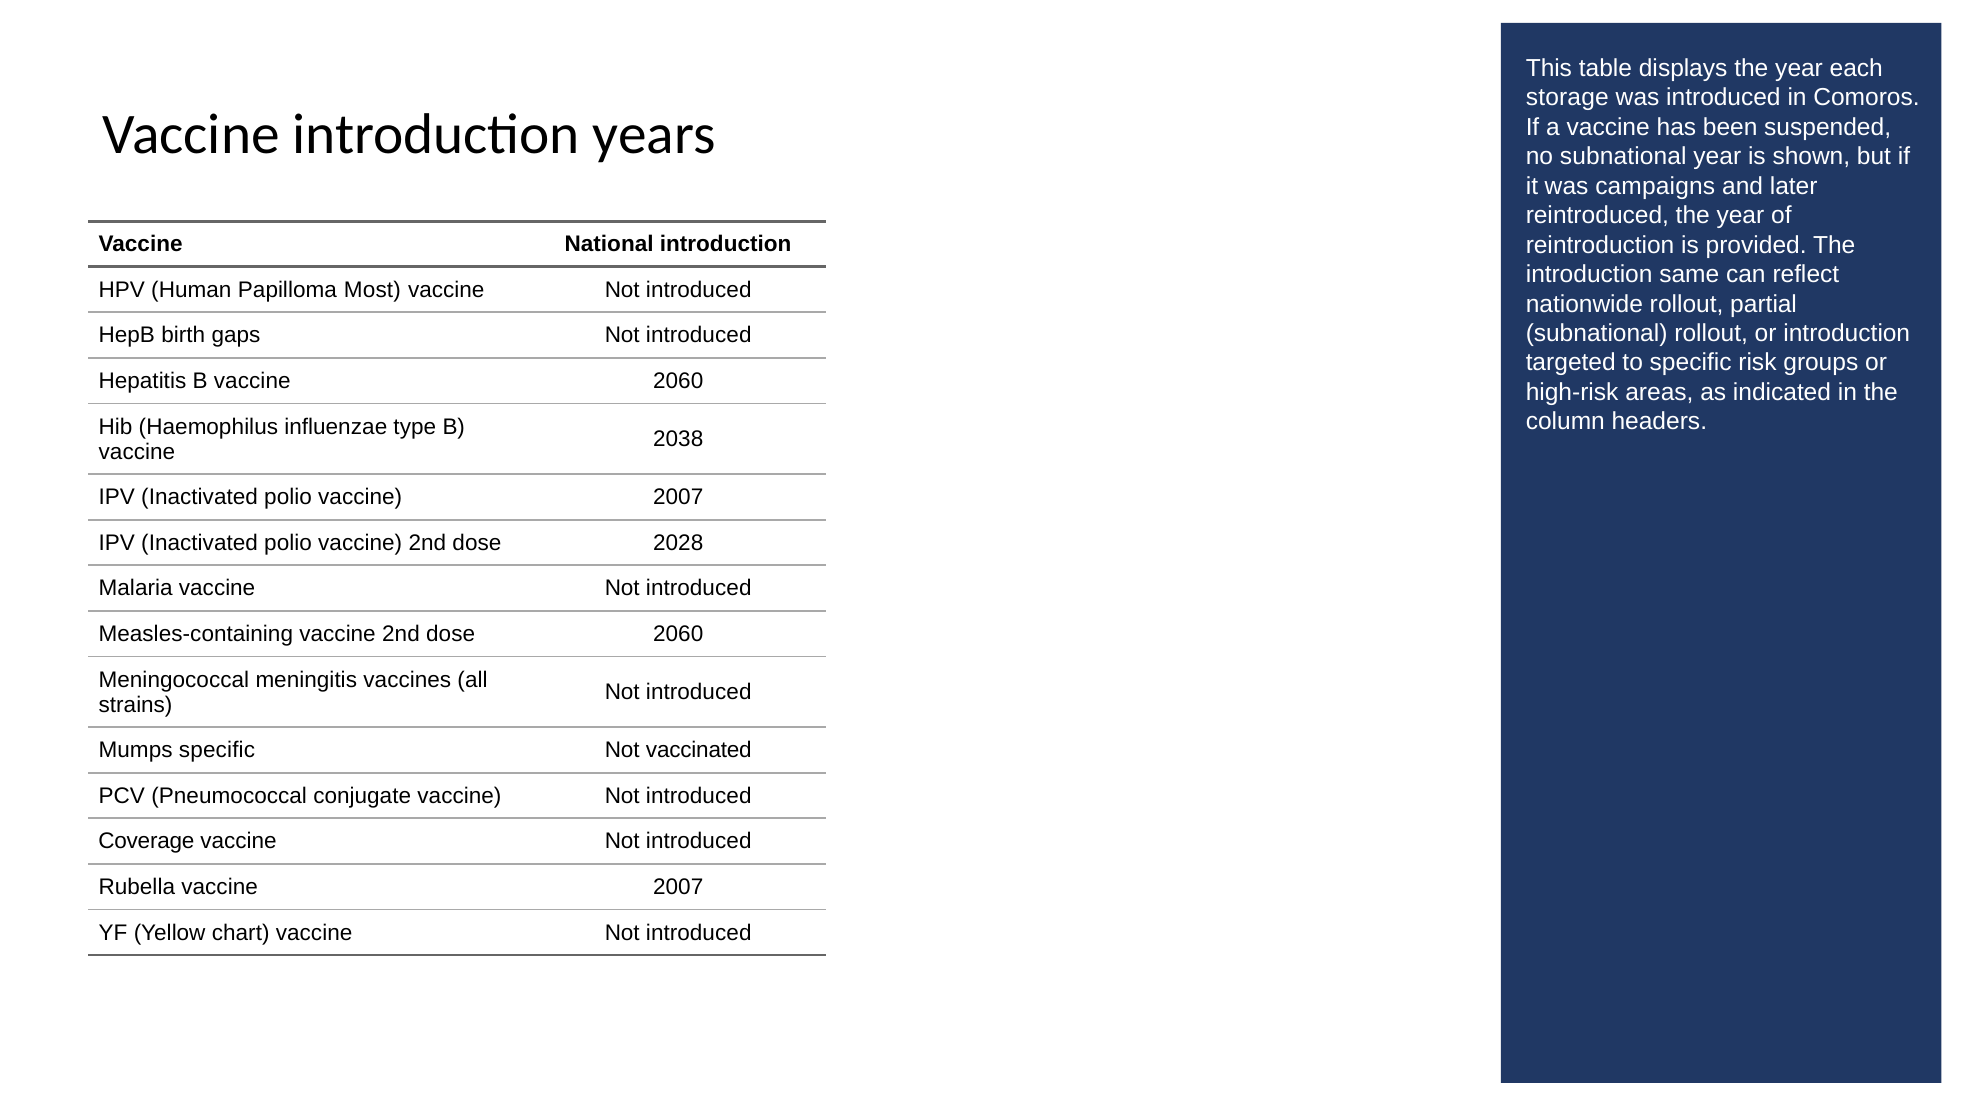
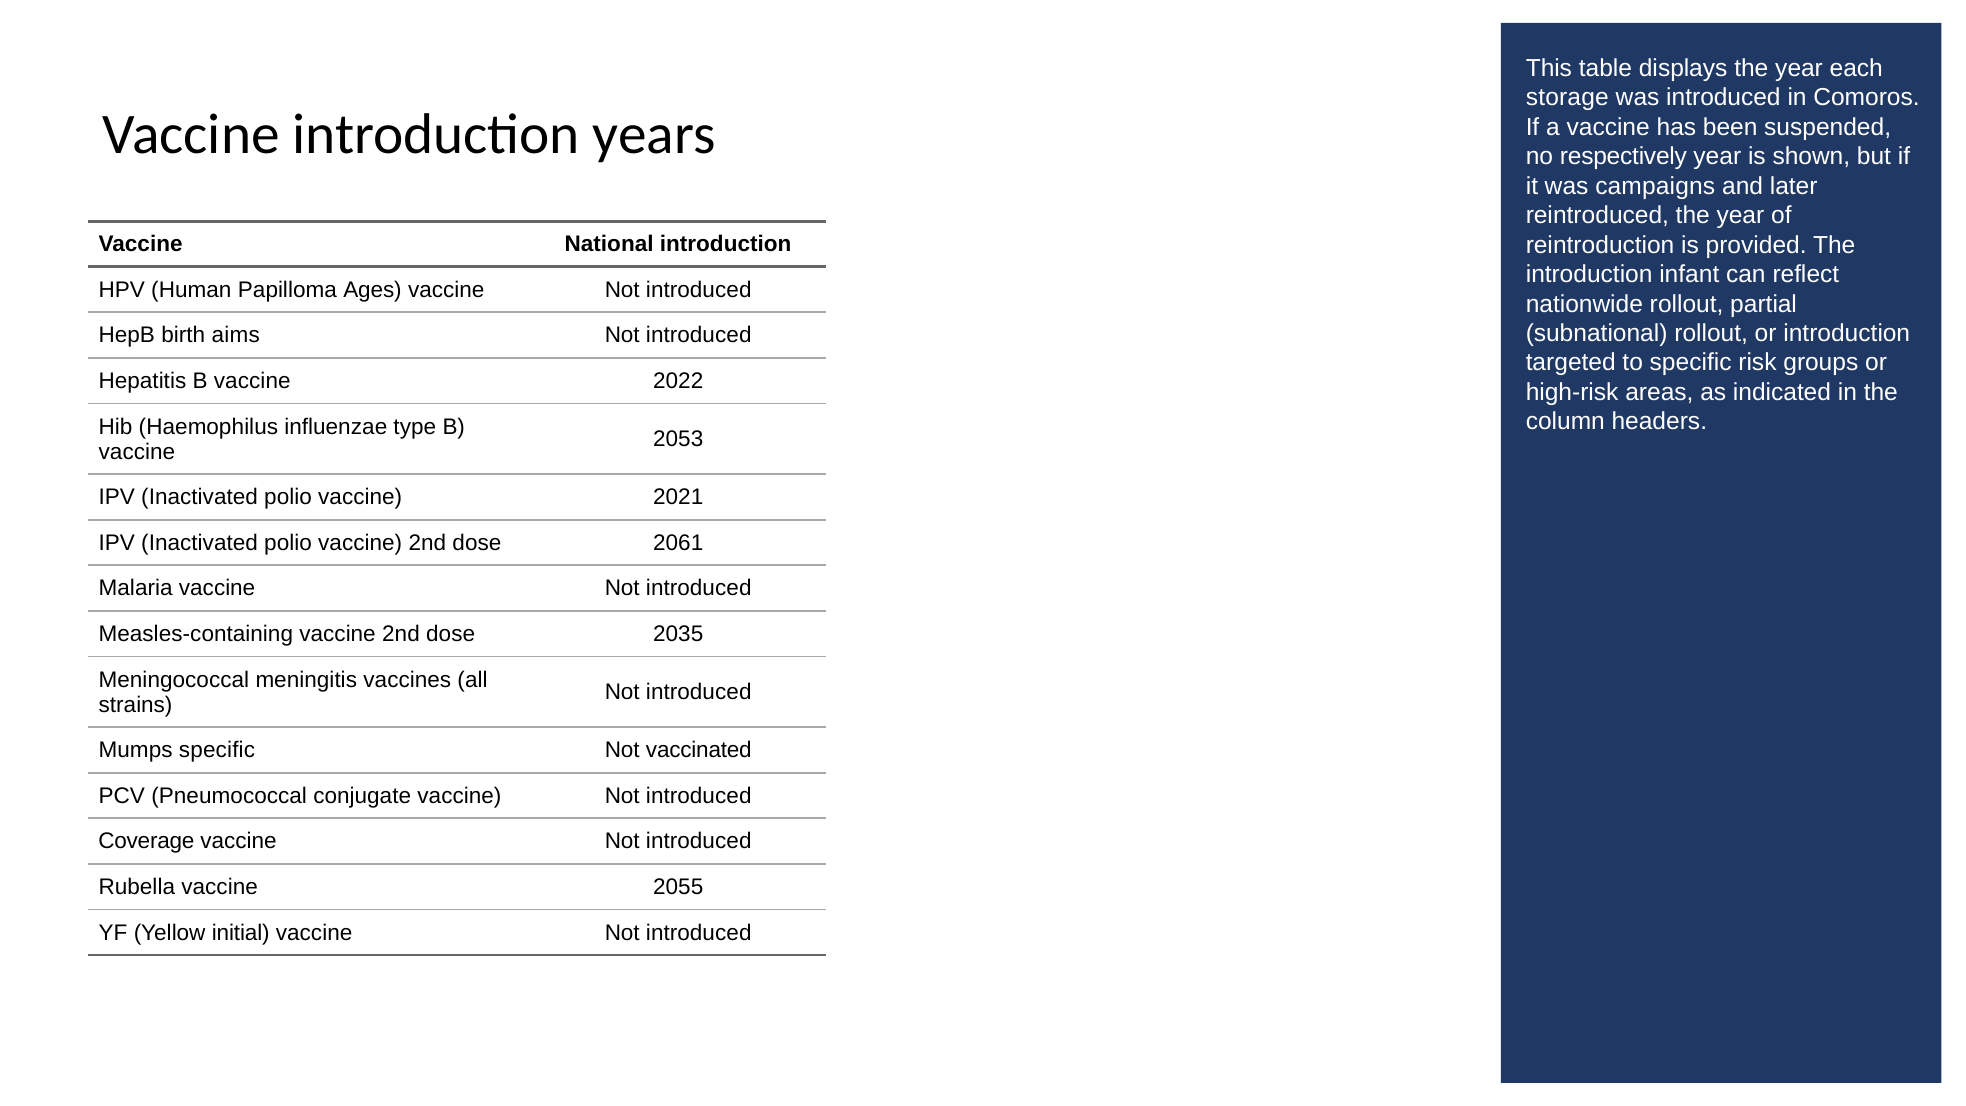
no subnational: subnational -> respectively (1623, 156)
same: same -> infant (1689, 274)
Most: Most -> Ages (373, 290)
gaps: gaps -> aims (236, 335)
vaccine 2060: 2060 -> 2022 (678, 381)
2038: 2038 -> 2053 (678, 439)
polio vaccine 2007: 2007 -> 2021 (678, 497)
2028: 2028 -> 2061 (678, 543)
dose 2060: 2060 -> 2035 (678, 634)
Rubella vaccine 2007: 2007 -> 2055 (678, 887)
chart: chart -> initial (241, 932)
